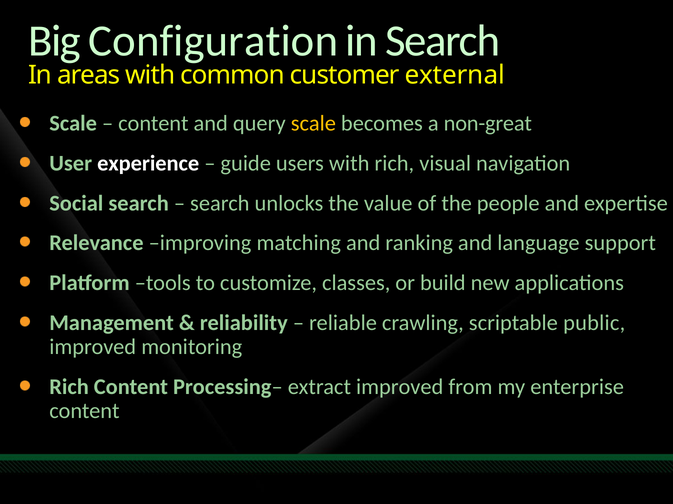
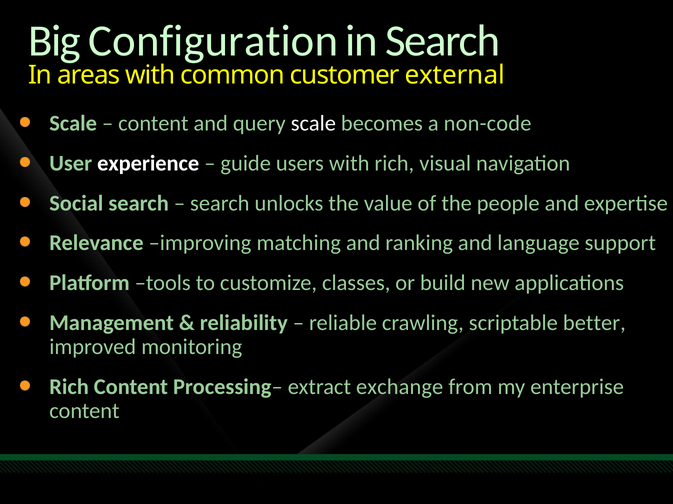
scale colour: yellow -> white (313, 124)
non-great: non-great -> non-code (488, 124)
public: public -> better (594, 323)
extract improved: improved -> exchange (400, 387)
